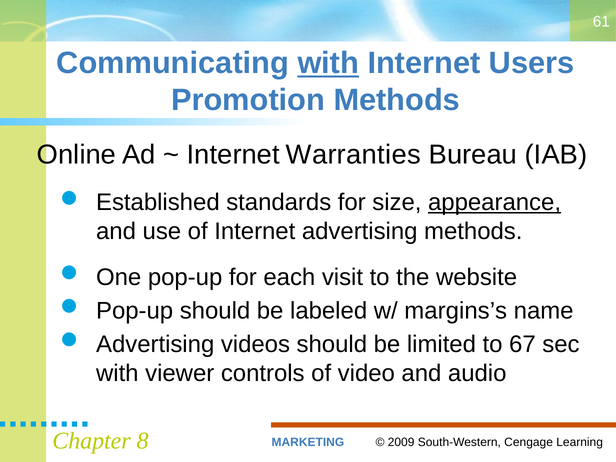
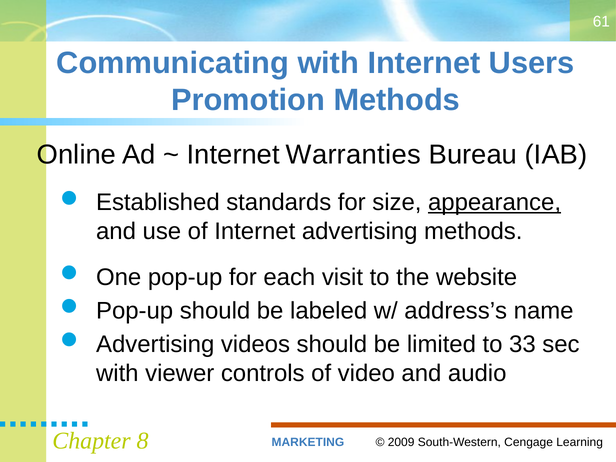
with underline: present -> none (328, 63)
margins’s: margins’s -> address’s (456, 311)
67: 67 -> 33 (522, 344)
